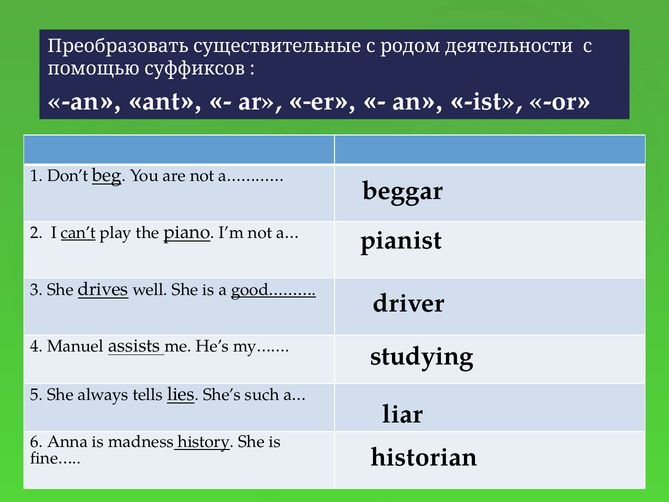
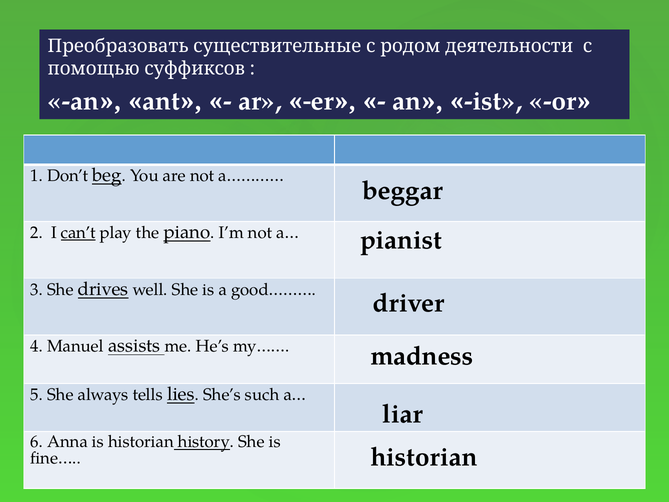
good……… underline: present -> none (274, 289)
studying: studying -> madness (422, 356)
is madness: madness -> historian (141, 441)
